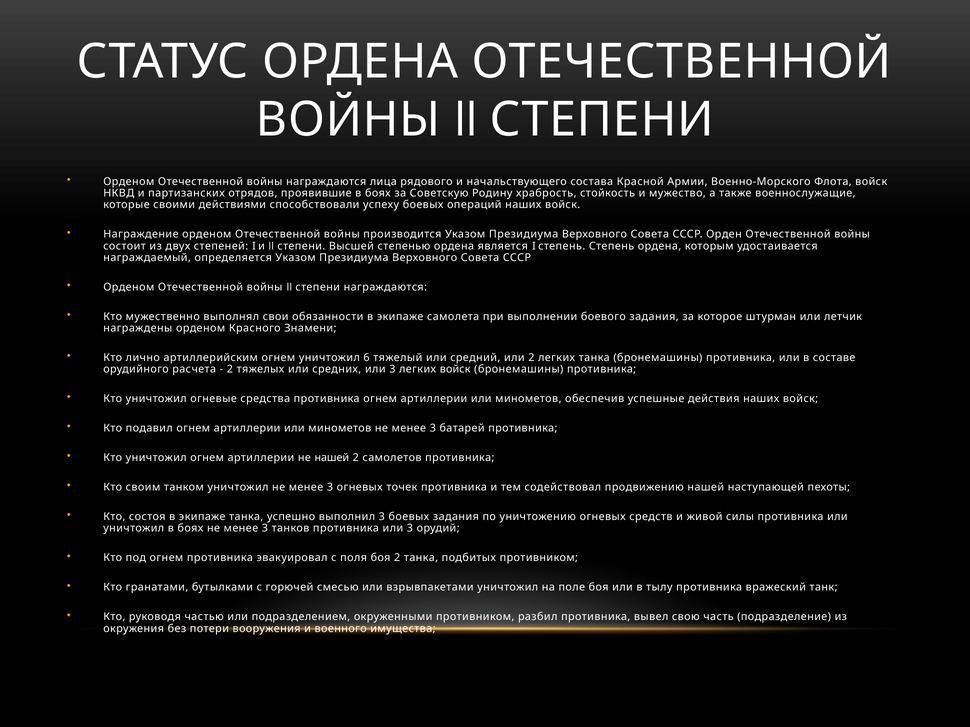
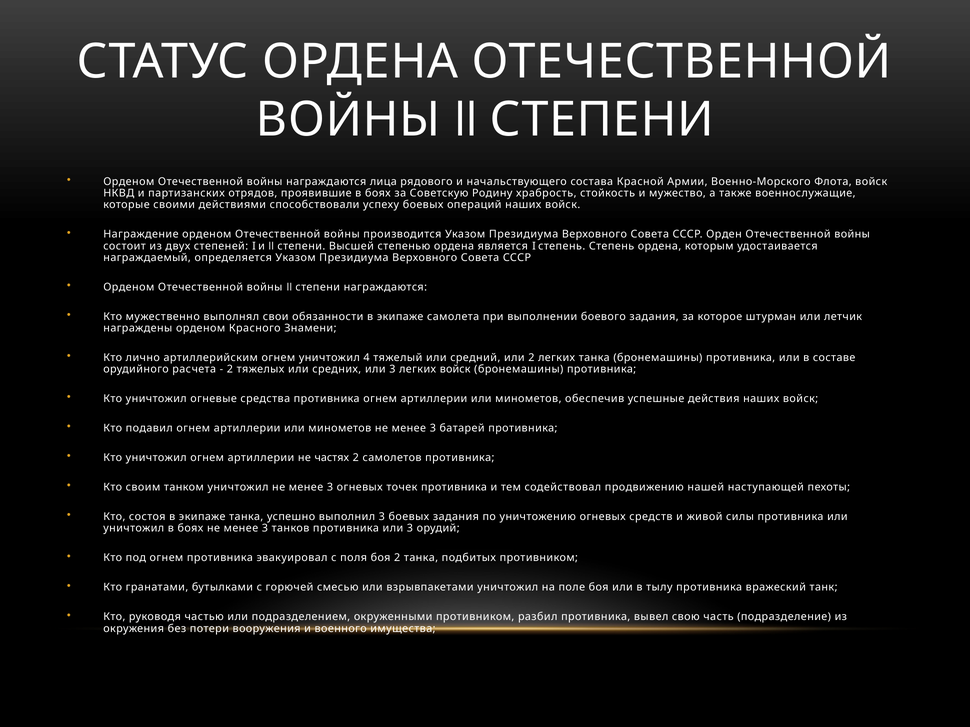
6: 6 -> 4 (366, 358)
не нашей: нашей -> частях (332, 458)
